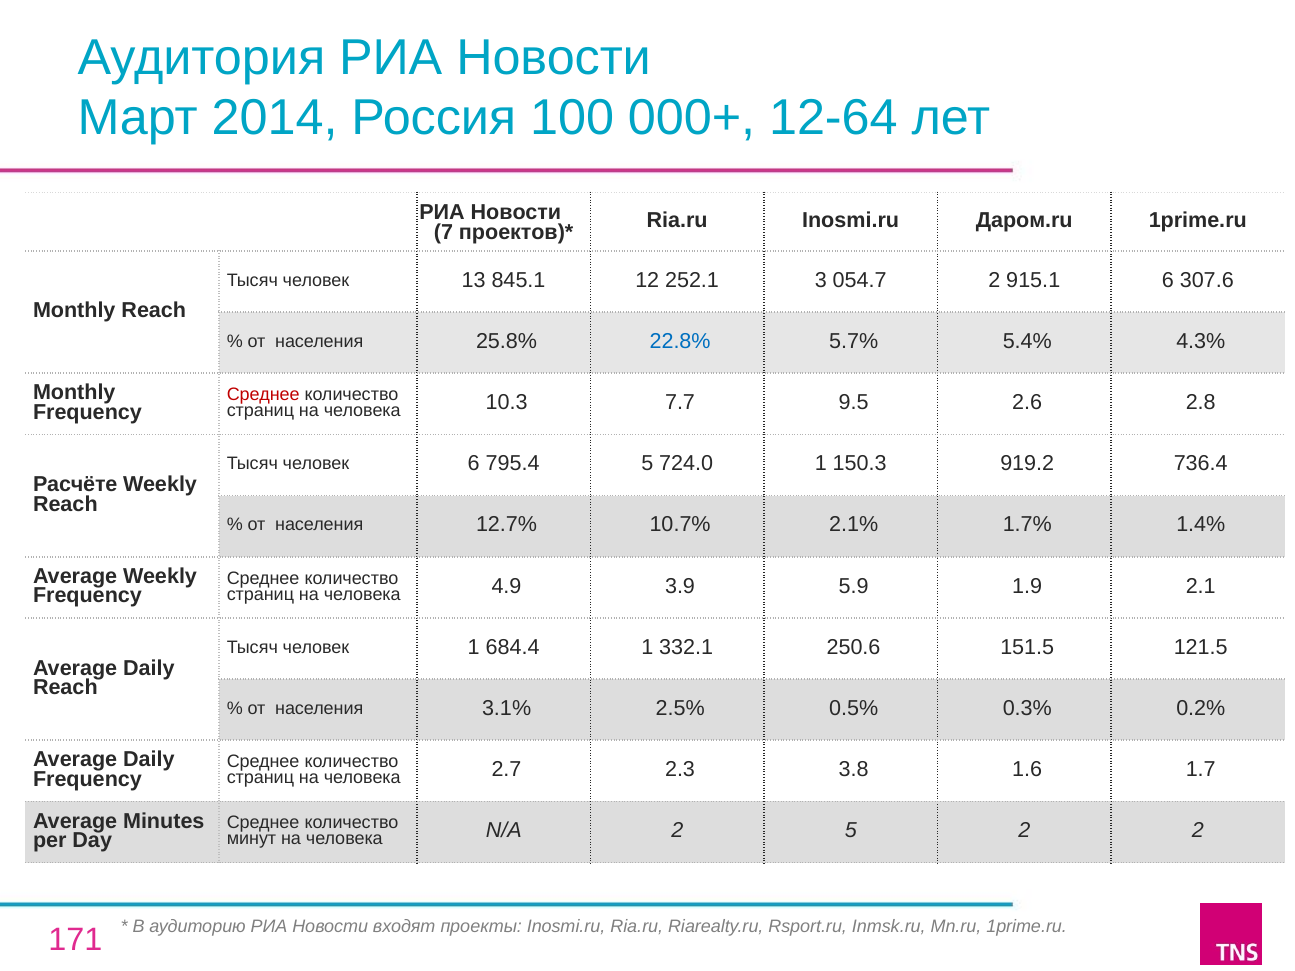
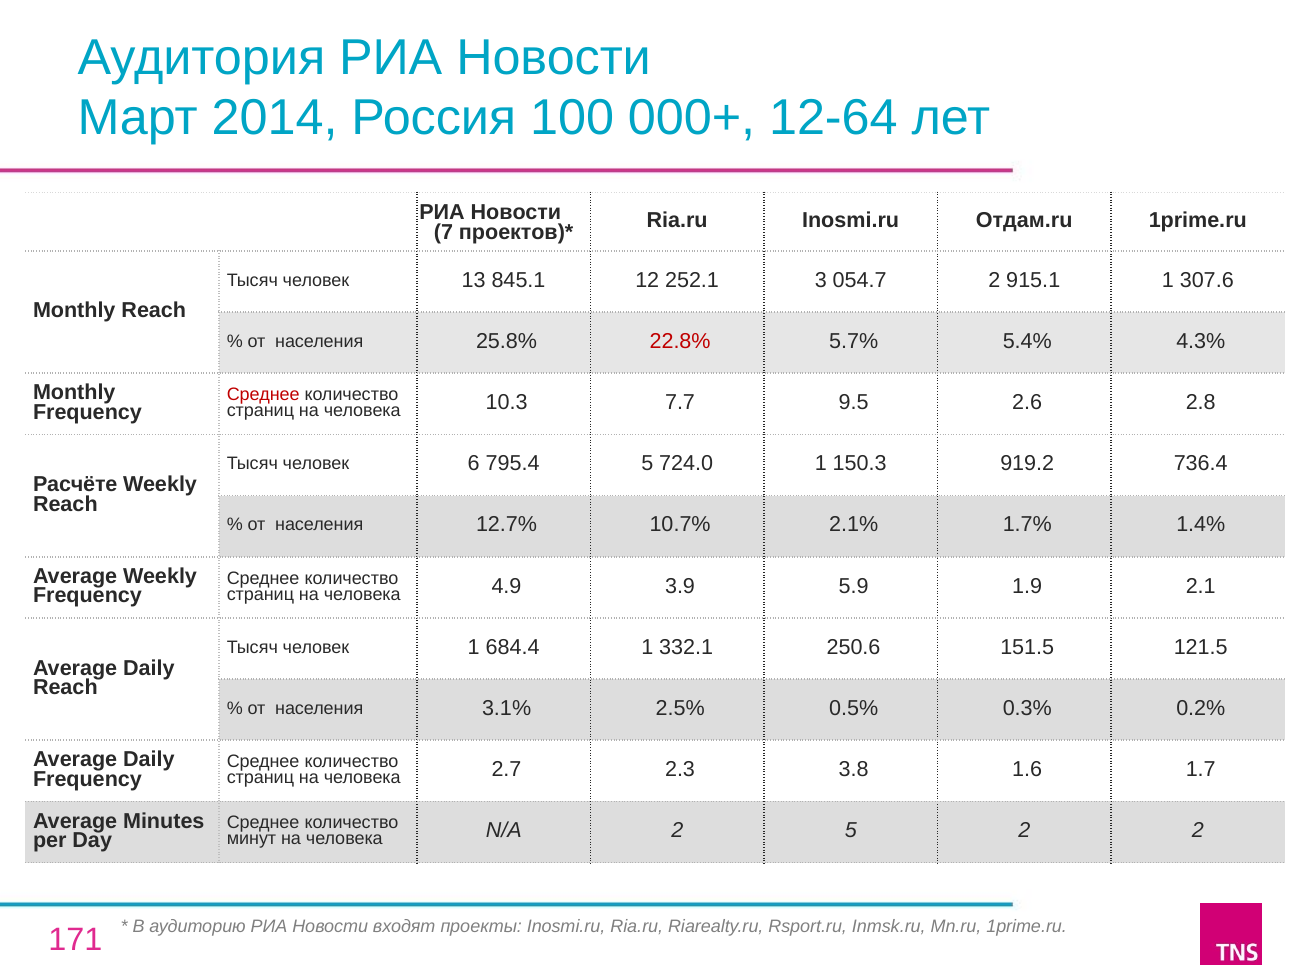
Даром.ru: Даром.ru -> Отдам.ru (1024, 220)
915.1 6: 6 -> 1 (1168, 280)
22.8% colour: blue -> red (680, 341)
